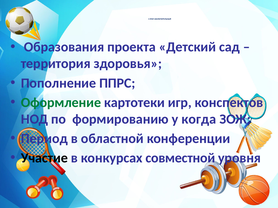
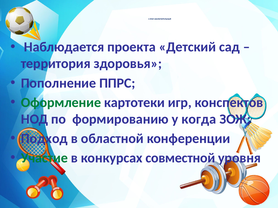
Образования: Образования -> Наблюдается (64, 47)
Период: Период -> Подход (44, 139)
Участие colour: black -> green (44, 158)
